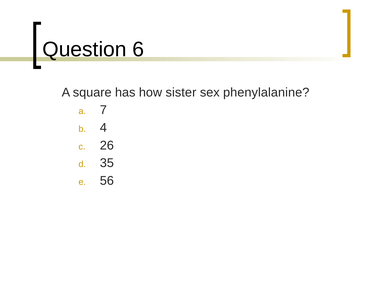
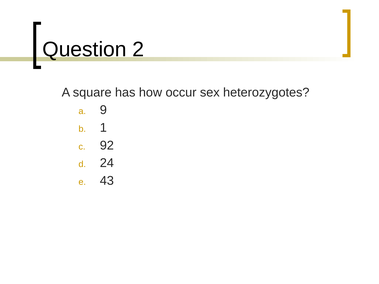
6: 6 -> 2 (138, 50)
sister: sister -> occur (181, 92)
phenylalanine: phenylalanine -> heterozygotes (266, 92)
7: 7 -> 9 (103, 110)
4: 4 -> 1 (103, 128)
26: 26 -> 92 (107, 146)
35: 35 -> 24 (107, 163)
56: 56 -> 43 (107, 181)
